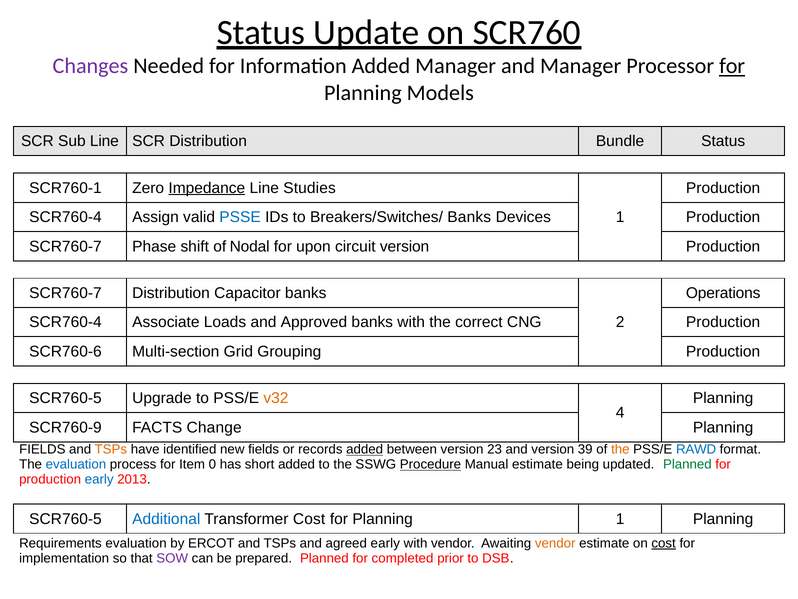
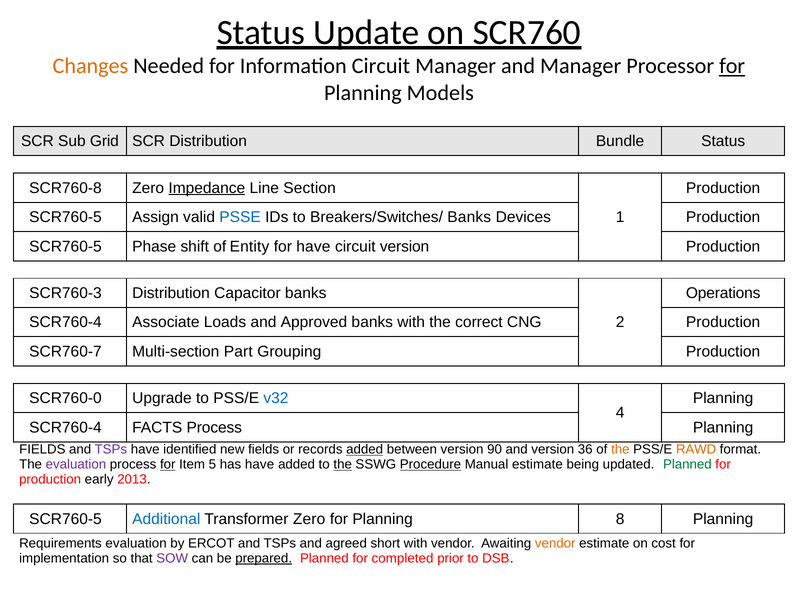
Changes colour: purple -> orange (90, 66)
Information Added: Added -> Circuit (381, 66)
Sub Line: Line -> Grid (104, 141)
SCR760-1: SCR760-1 -> SCR760-8 (65, 188)
Studies: Studies -> Section (310, 188)
SCR760-4: SCR760-4 -> SCR760-5 (65, 217)
SCR760-7: SCR760-7 -> SCR760-5 (65, 246)
Nodal: Nodal -> Entity (249, 246)
for upon: upon -> have (313, 246)
SCR760-7: SCR760-7 -> SCR760-3 (65, 293)
SCR760-6: SCR760-6 -> SCR760-7 (65, 351)
Grid: Grid -> Part (238, 351)
SCR760-5: SCR760-5 -> SCR760-0 (65, 398)
v32 colour: orange -> blue (276, 398)
SCR760-9: SCR760-9 -> SCR760-4 (65, 427)
FACTS Change: Change -> Process (214, 427)
TSPs colour: orange -> purple (111, 449)
23: 23 -> 90 (495, 449)
39: 39 -> 36 (585, 449)
RAWD colour: blue -> orange (696, 449)
evaluation colour: blue -> purple (76, 464)
for underline: none -> present (168, 464)
0: 0 -> 5 (212, 464)
has short: short -> have (260, 464)
the underline: none -> present (343, 464)
early colour: blue -> black (99, 479)
Transformer Cost: Cost -> Zero (309, 518)
Planning 1: 1 -> 8 (620, 518)
agreed early: early -> short (385, 543)
cost underline: present -> none (664, 543)
prepared underline: none -> present (264, 558)
